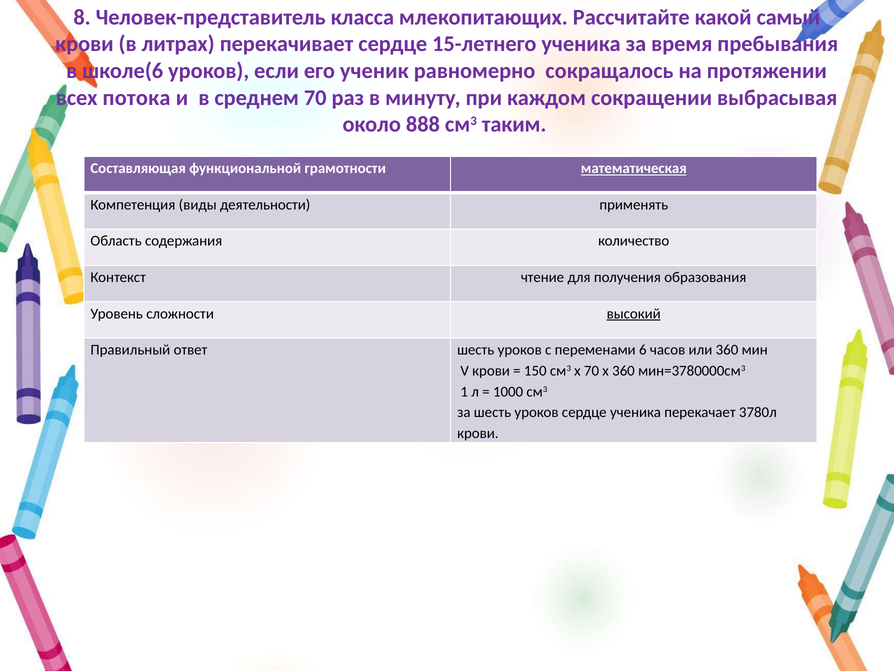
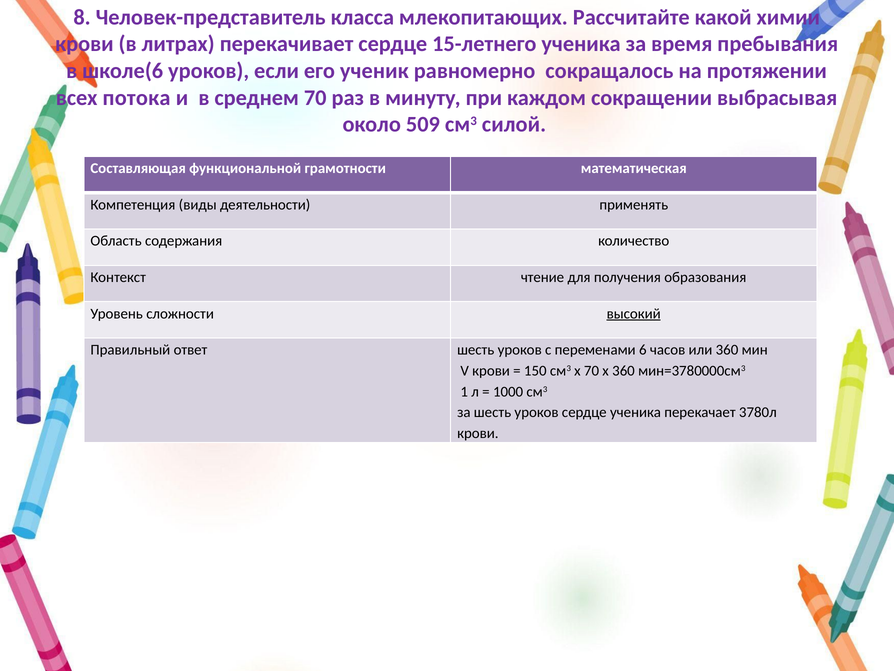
самый: самый -> химии (788, 17)
888: 888 -> 509 (423, 125)
таким: таким -> силой (514, 125)
математическая underline: present -> none (634, 168)
